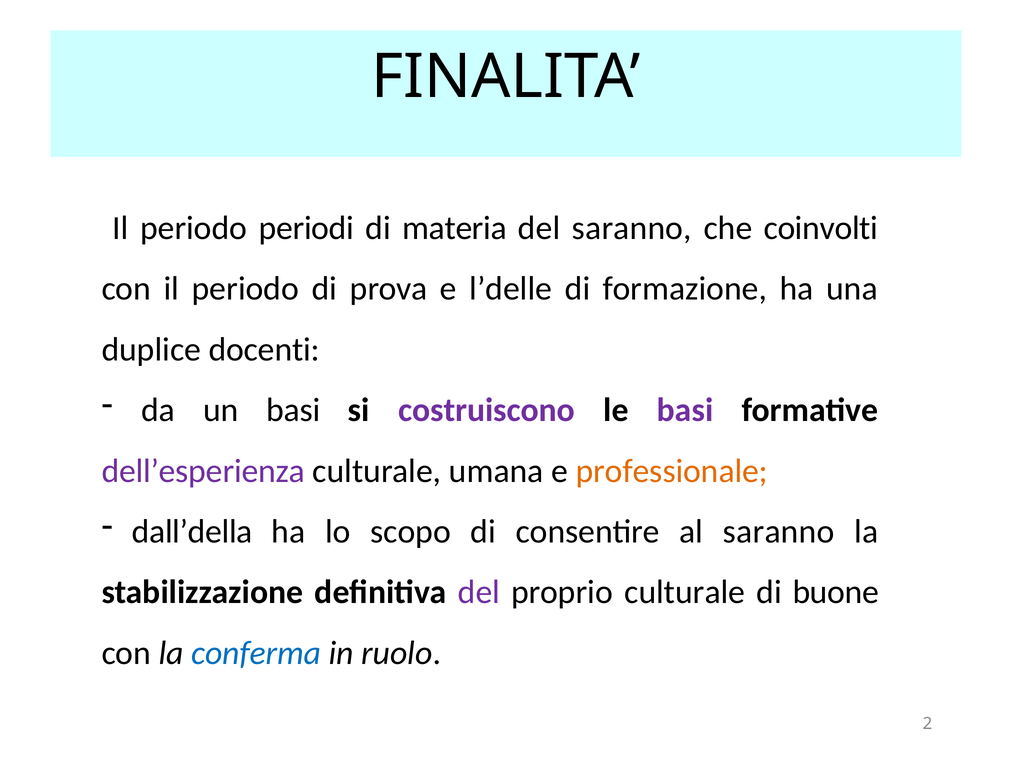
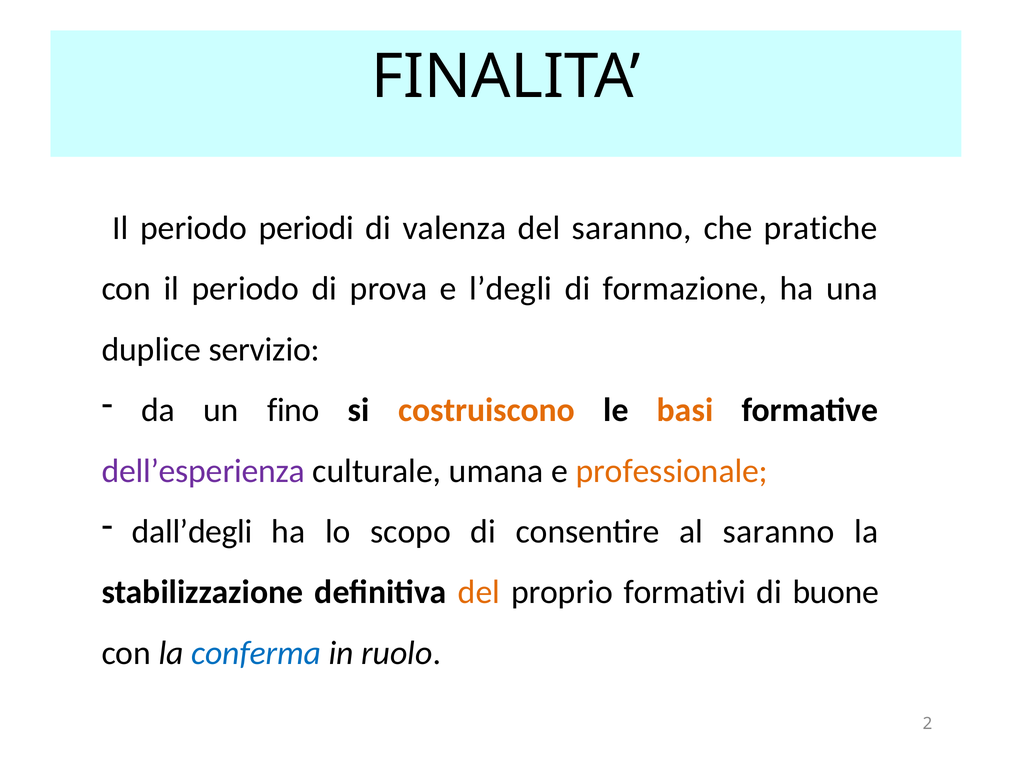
materia: materia -> valenza (454, 228)
coinvolti: coinvolti -> pratiche (821, 228)
l’delle: l’delle -> l’degli (511, 289)
docenti: docenti -> servizio (264, 349)
un basi: basi -> fino (293, 410)
costruiscono colour: purple -> orange (487, 410)
basi colour: purple -> orange (685, 410)
dall’della: dall’della -> dall’degli (192, 532)
del colour: purple -> orange (479, 592)
proprio culturale: culturale -> formativi (685, 592)
